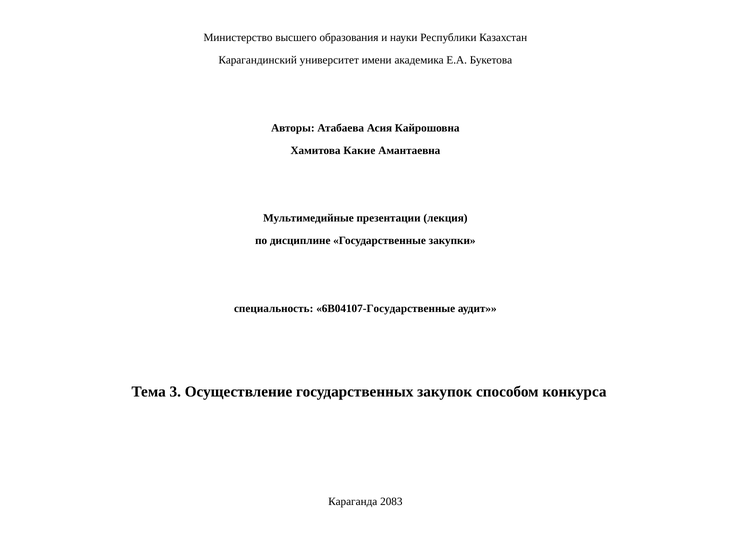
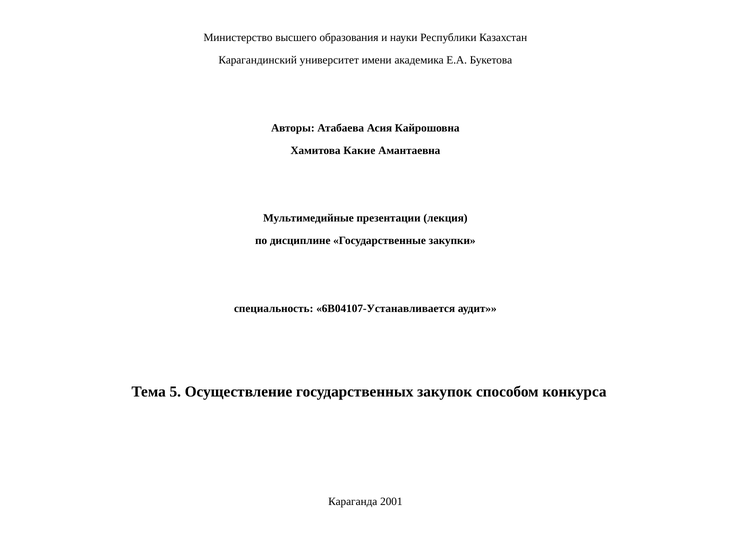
6B04107-Государственные: 6B04107-Государственные -> 6B04107-Устанавливается (386, 308)
3: 3 -> 5 (175, 392)
2083: 2083 -> 2001 (391, 502)
